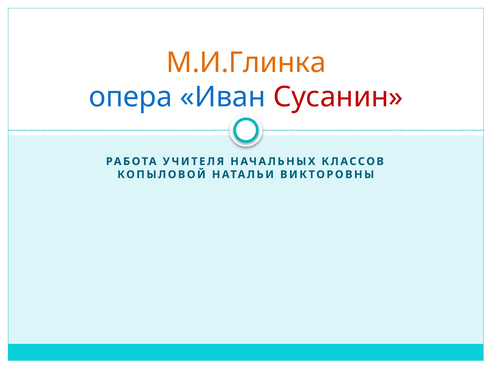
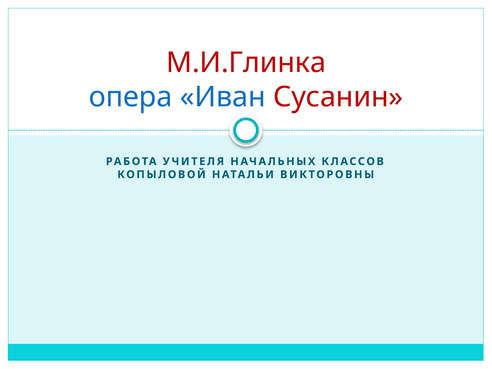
М.И.Глинка colour: orange -> red (246, 63)
